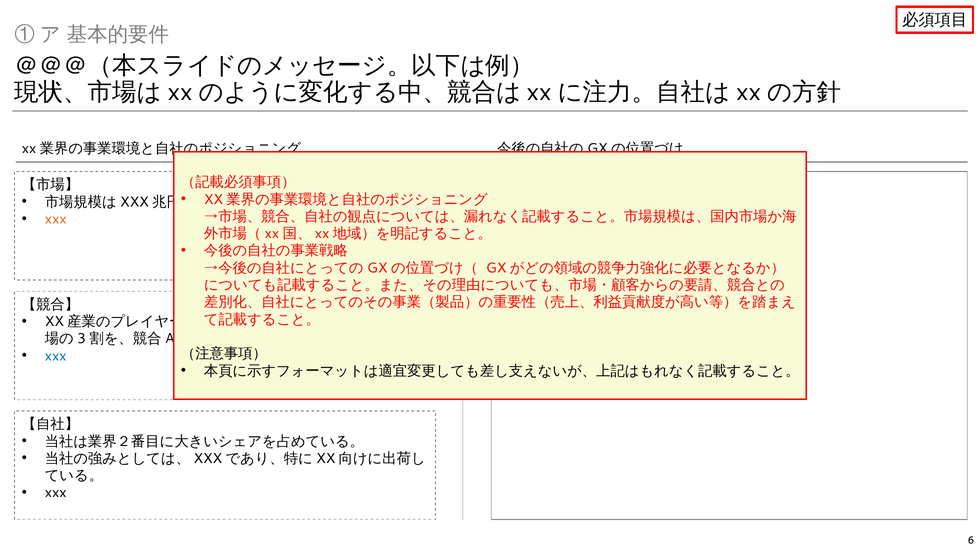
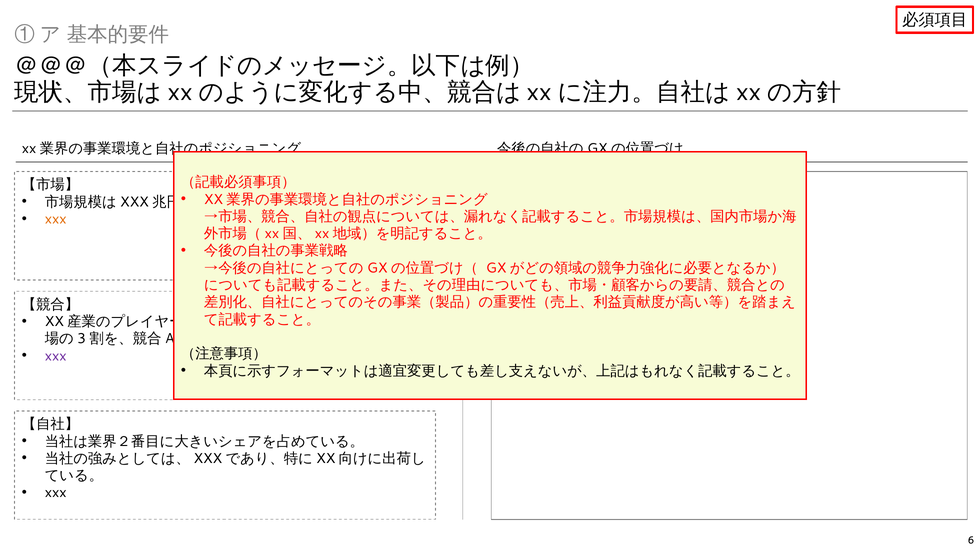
xxx colour: blue -> purple (56, 356)
